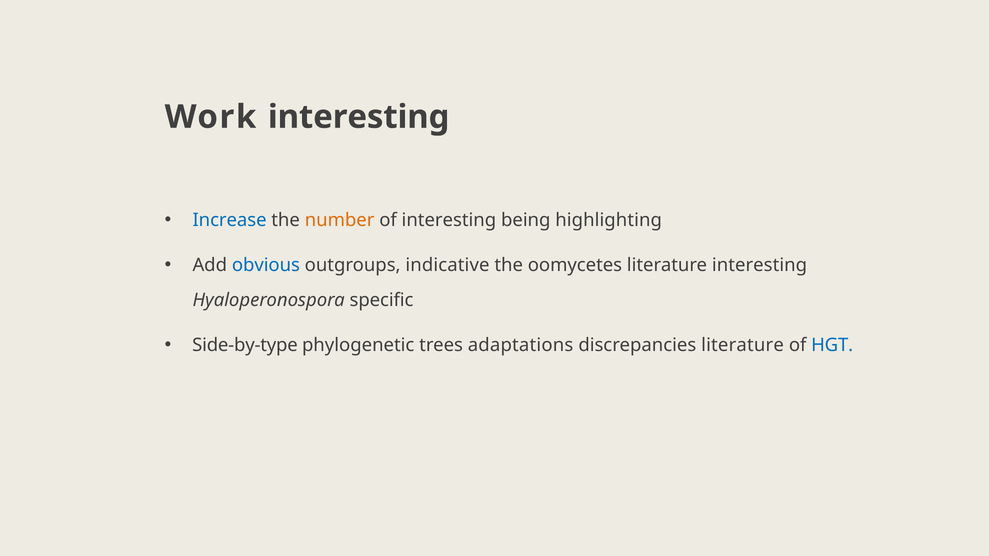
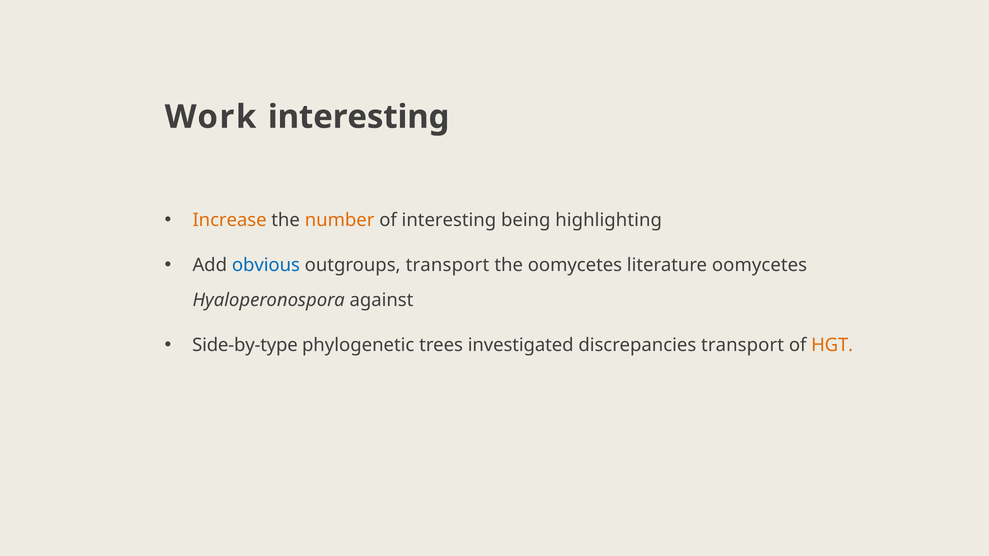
Increase colour: blue -> orange (230, 220)
outgroups indicative: indicative -> transport (447, 265)
literature interesting: interesting -> oomycetes (760, 265)
specific: specific -> against (382, 300)
adaptations: adaptations -> investigated (521, 345)
discrepancies literature: literature -> transport (743, 345)
HGT colour: blue -> orange (832, 345)
